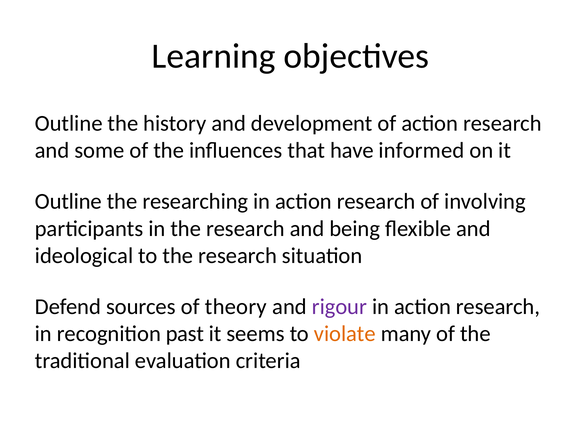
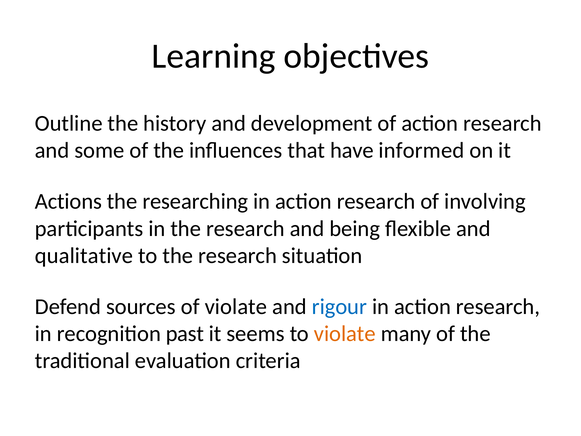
Outline: Outline -> Actions (68, 201)
ideological: ideological -> qualitative (84, 256)
of theory: theory -> violate (236, 306)
rigour colour: purple -> blue (339, 306)
